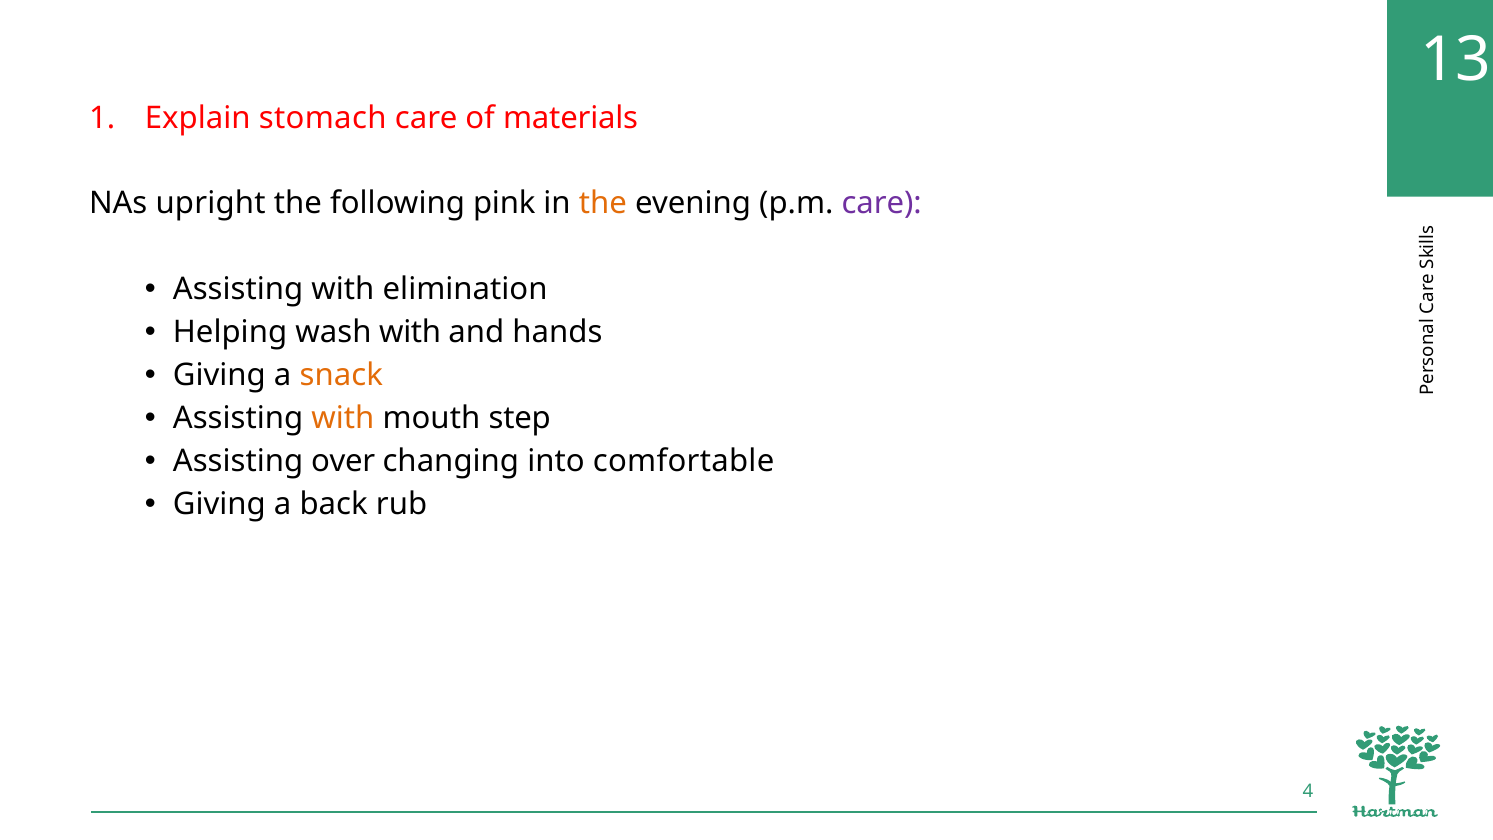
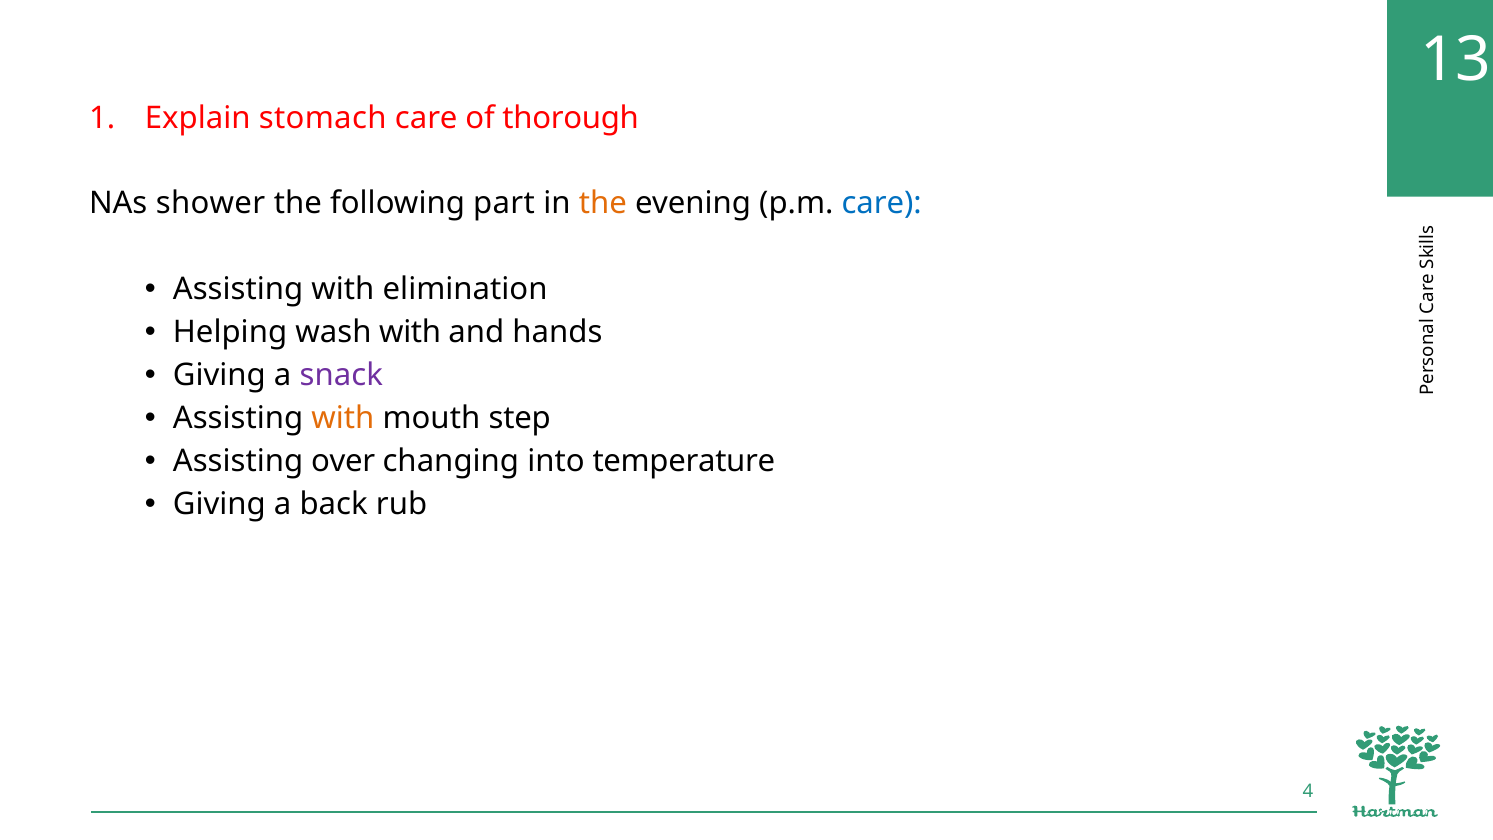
materials: materials -> thorough (571, 118)
upright: upright -> shower (210, 204)
pink: pink -> part (504, 204)
care colour: purple -> blue (882, 204)
snack colour: orange -> purple (341, 375)
comfortable: comfortable -> temperature (684, 461)
